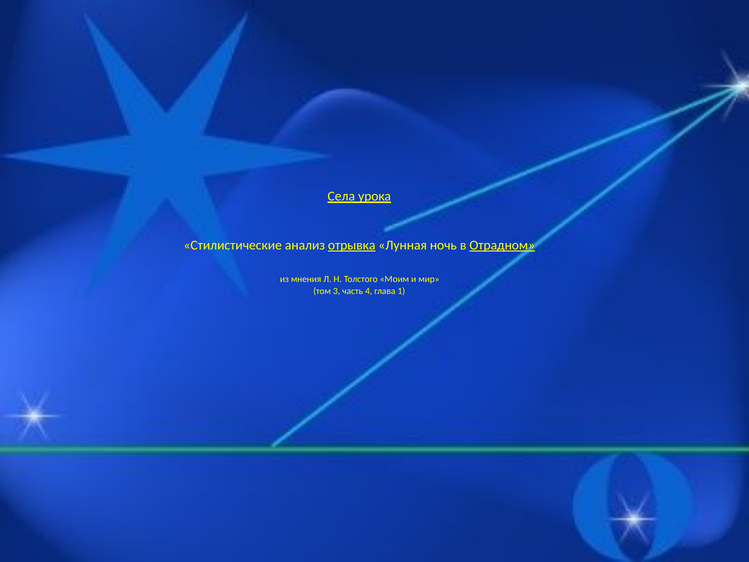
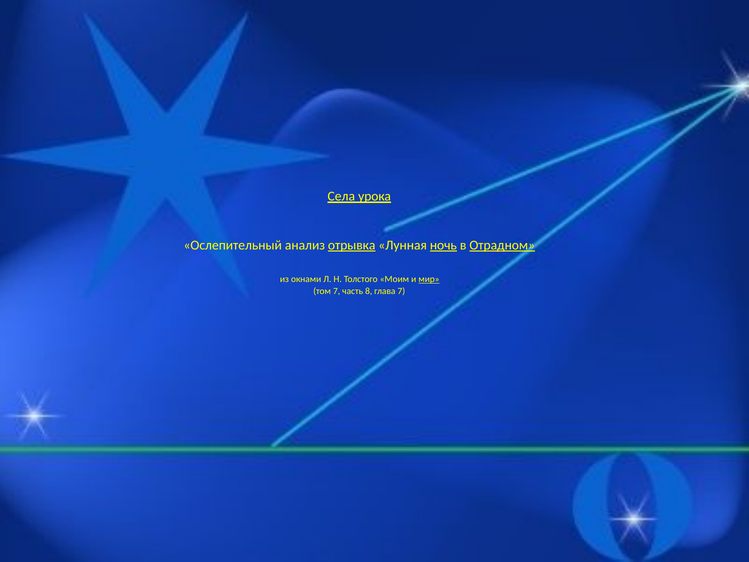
Стилистические: Стилистические -> Ослепительный (233, 245)
ночь underline: none -> present (443, 245)
мнения: мнения -> окнами (306, 279)
мир underline: none -> present (429, 279)
том 3: 3 -> 7 (337, 291)
4: 4 -> 8 (369, 291)
глава 1: 1 -> 7 (401, 291)
